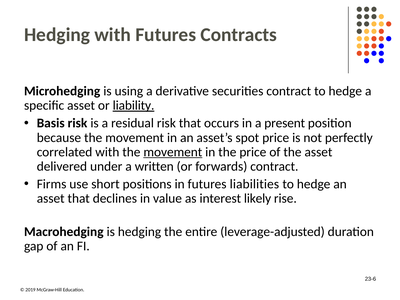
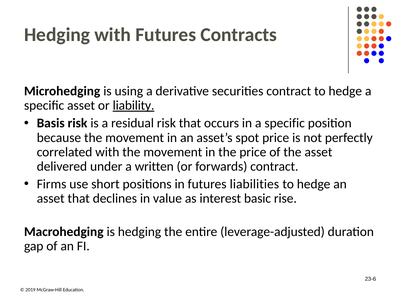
in a present: present -> specific (285, 123)
movement underline: present -> none (173, 152)
likely: likely -> basic (258, 199)
